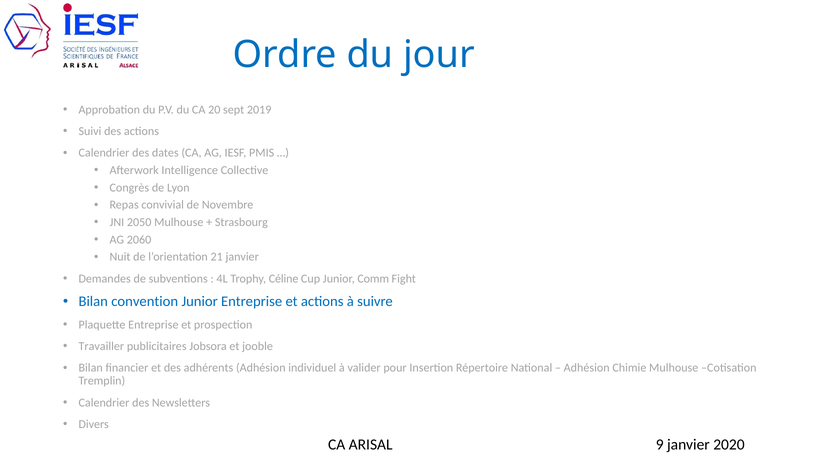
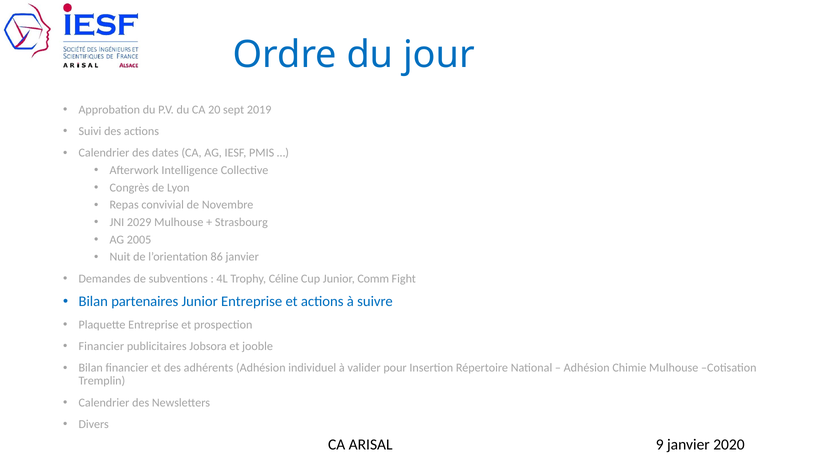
2050: 2050 -> 2029 (139, 222)
2060: 2060 -> 2005 (139, 240)
21: 21 -> 86 (217, 257)
convention: convention -> partenaires (145, 302)
Travailler: Travailler -> Financier (101, 346)
